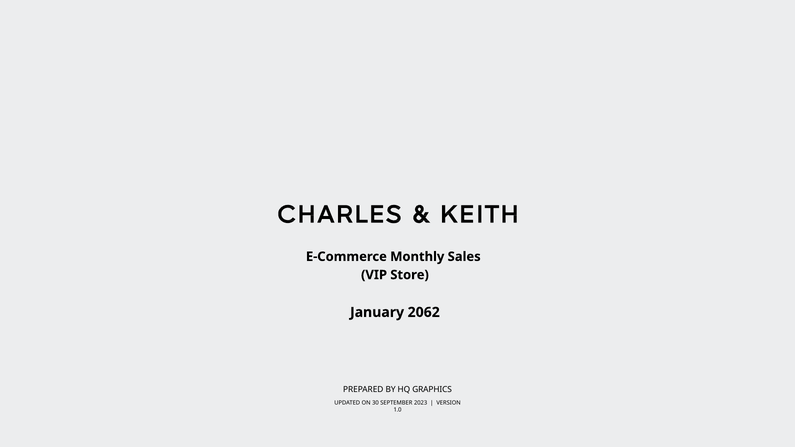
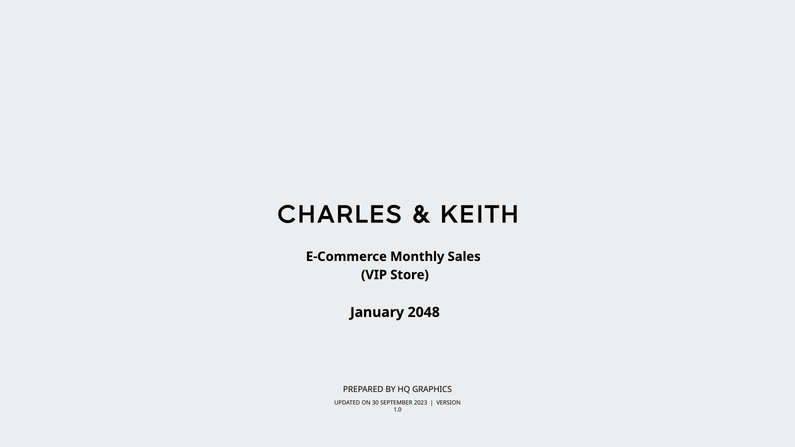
2062: 2062 -> 2048 (424, 312)
